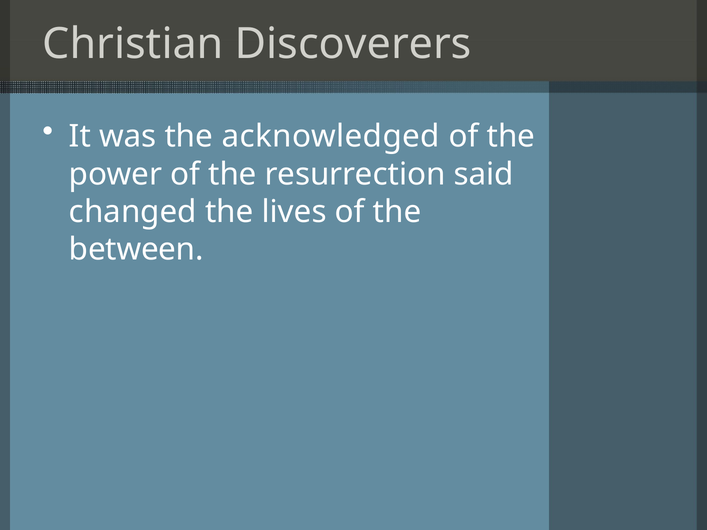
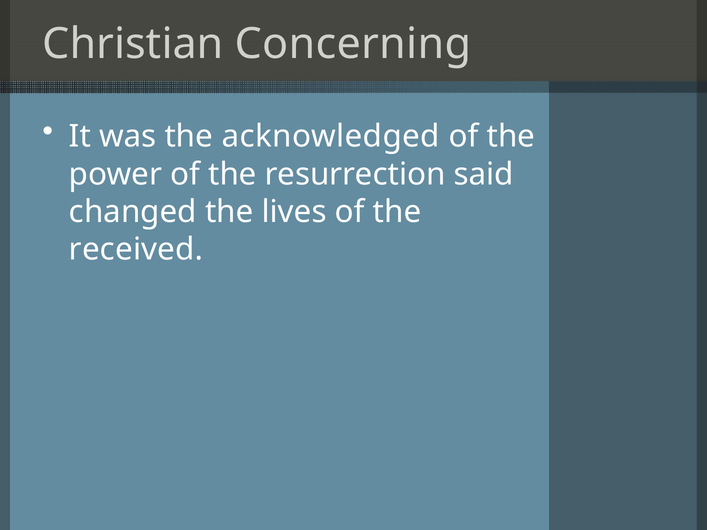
Discoverers: Discoverers -> Concerning (353, 44)
between: between -> received (136, 250)
